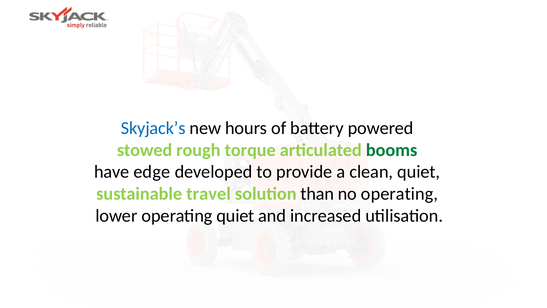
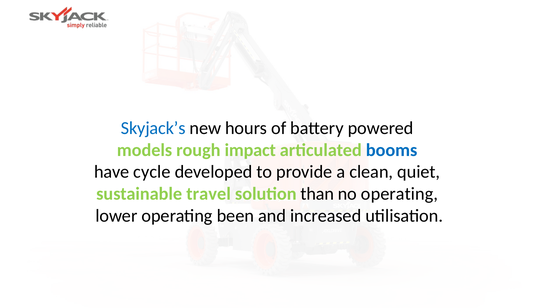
stowed: stowed -> models (145, 150)
torque: torque -> impact (250, 150)
booms colour: green -> blue (392, 150)
edge: edge -> cycle (152, 172)
operating quiet: quiet -> been (235, 215)
